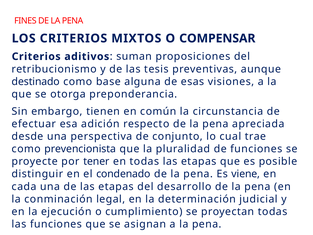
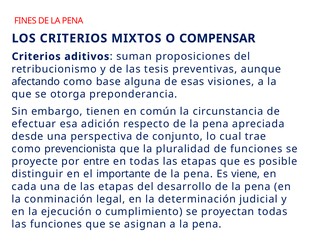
destinado: destinado -> afectando (36, 82)
tener: tener -> entre (96, 161)
condenado: condenado -> importante (123, 174)
